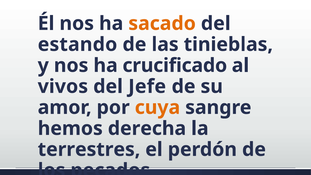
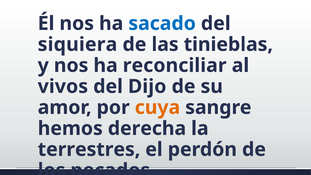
sacado colour: orange -> blue (162, 23)
estando: estando -> siquiera (77, 44)
crucificado: crucificado -> reconciliar (175, 65)
Jefe: Jefe -> Dijo (147, 86)
